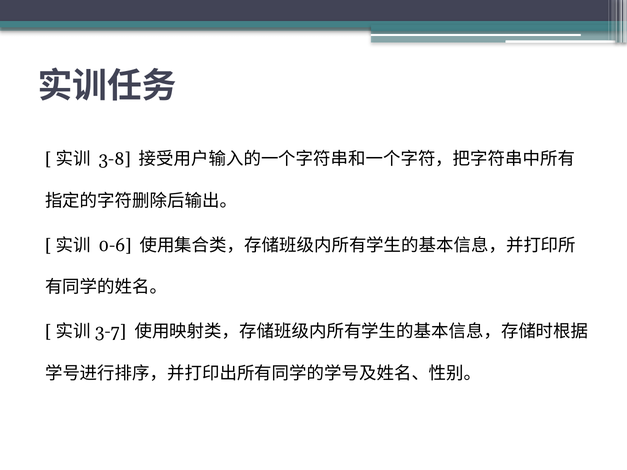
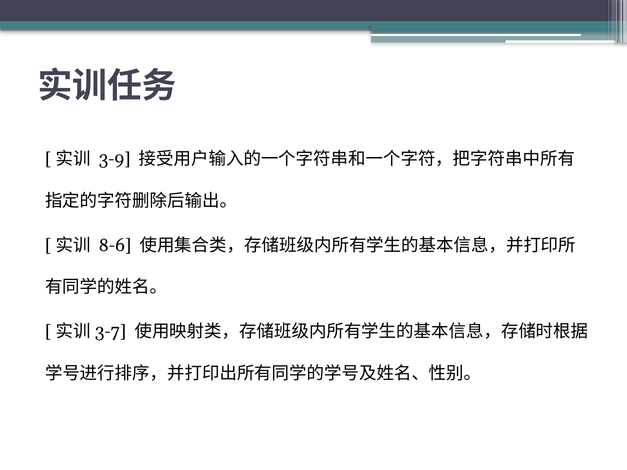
3-8: 3-8 -> 3-9 (115, 159)
0-6: 0-6 -> 8-6 (115, 245)
